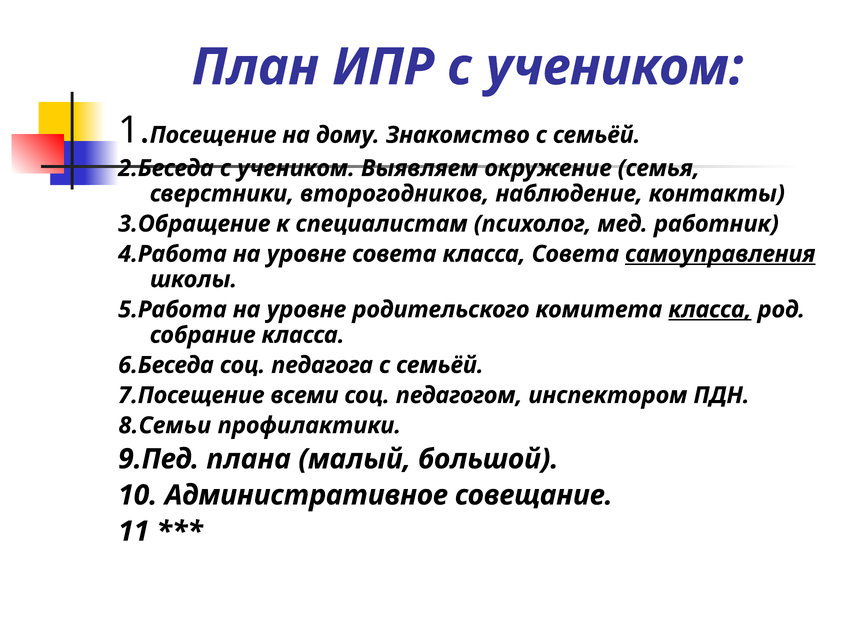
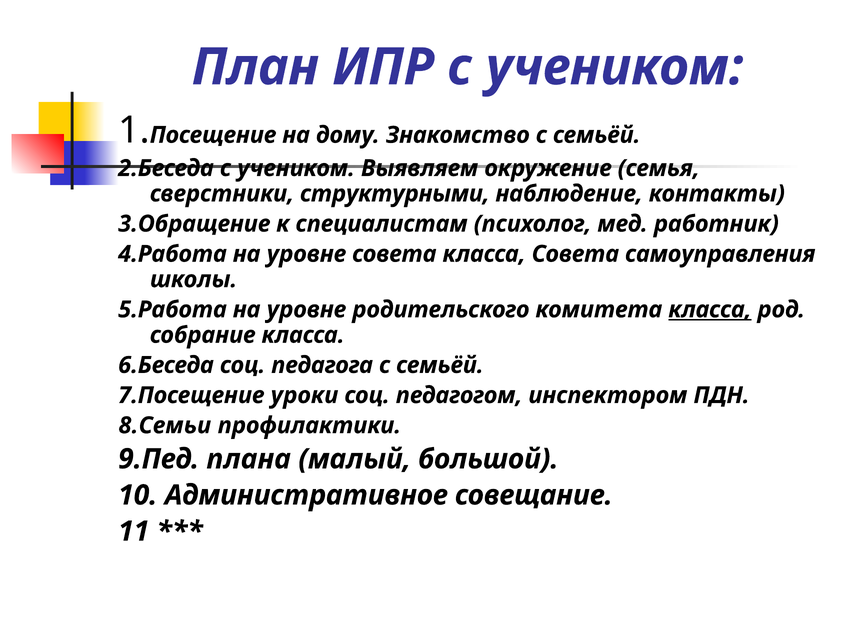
второгодников: второгодников -> структурными (395, 194)
самоуправления underline: present -> none (720, 254)
всеми: всеми -> уроки (304, 395)
